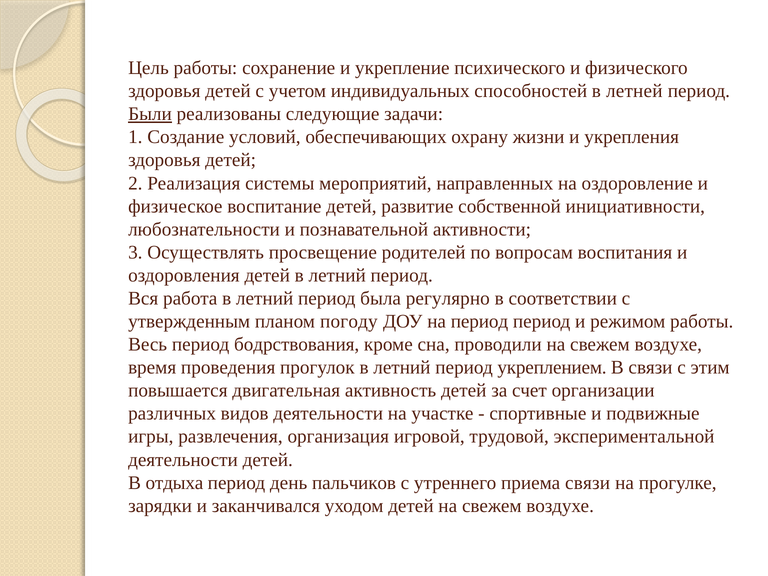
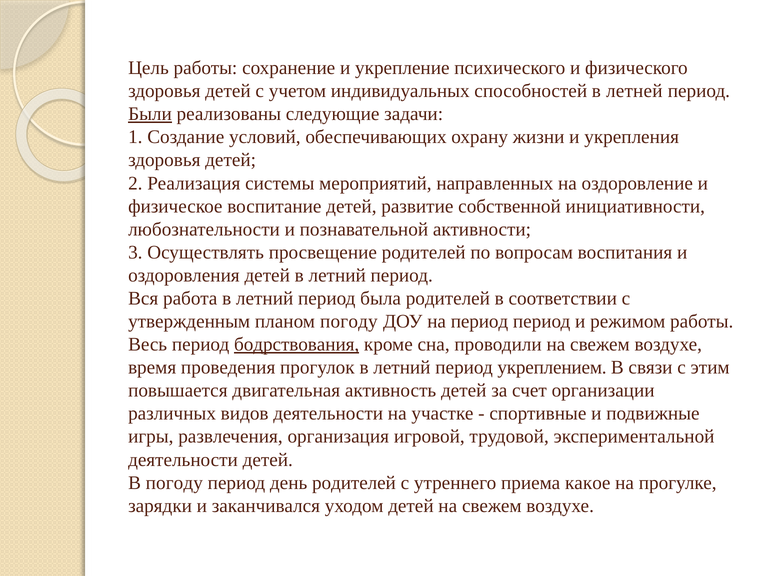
была регулярно: регулярно -> родителей (448, 298)
бодрствования underline: none -> present (297, 344)
В отдыха: отдыха -> погоду (174, 483)
день пальчиков: пальчиков -> родителей (354, 483)
приема связи: связи -> какое (588, 483)
